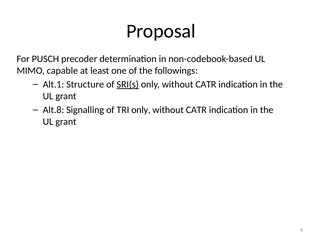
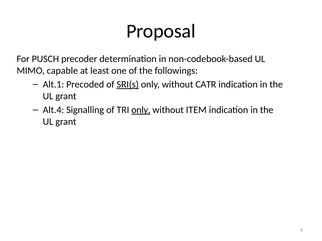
Structure: Structure -> Precoded (85, 85)
Alt.8: Alt.8 -> Alt.4 (53, 110)
only underline: none -> present (141, 110)
CATR: CATR -> ITEM (196, 110)
